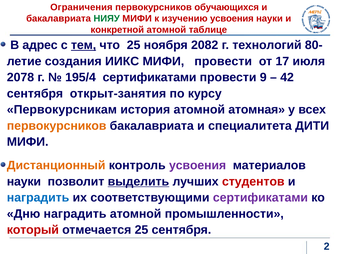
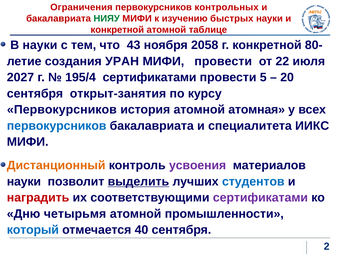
обучающихся: обучающихся -> контрольных (227, 7)
изучению усвоения: усвоения -> быстрых (232, 18)
В адрес: адрес -> науки (40, 45)
тем underline: present -> none (84, 45)
что 25: 25 -> 43 (134, 45)
2082: 2082 -> 2058 (205, 45)
г технологий: технологий -> конкретной (267, 45)
ИИКС: ИИКС -> УРАН (122, 61)
17: 17 -> 22 (282, 61)
2078: 2078 -> 2027 (20, 77)
9: 9 -> 5 (263, 77)
42: 42 -> 20 (287, 77)
Первокурсникам: Первокурсникам -> Первокурсников (62, 110)
первокурсников colour: orange -> blue (57, 126)
ДИТИ: ДИТИ -> ИИКС (312, 126)
студентов colour: red -> blue (253, 182)
наградить colour: blue -> red (38, 198)
Дню наградить: наградить -> четырьмя (75, 214)
который colour: red -> blue (33, 230)
отмечается 25: 25 -> 40 (141, 230)
